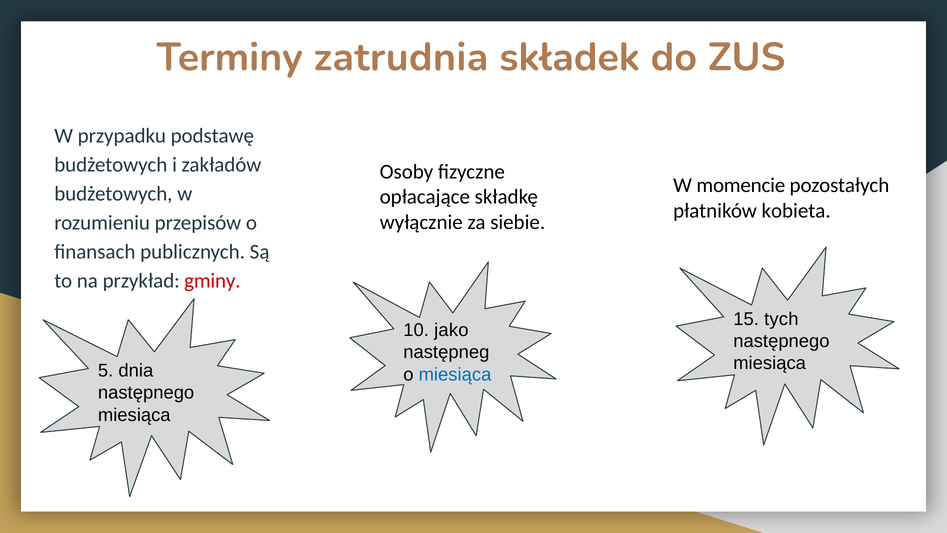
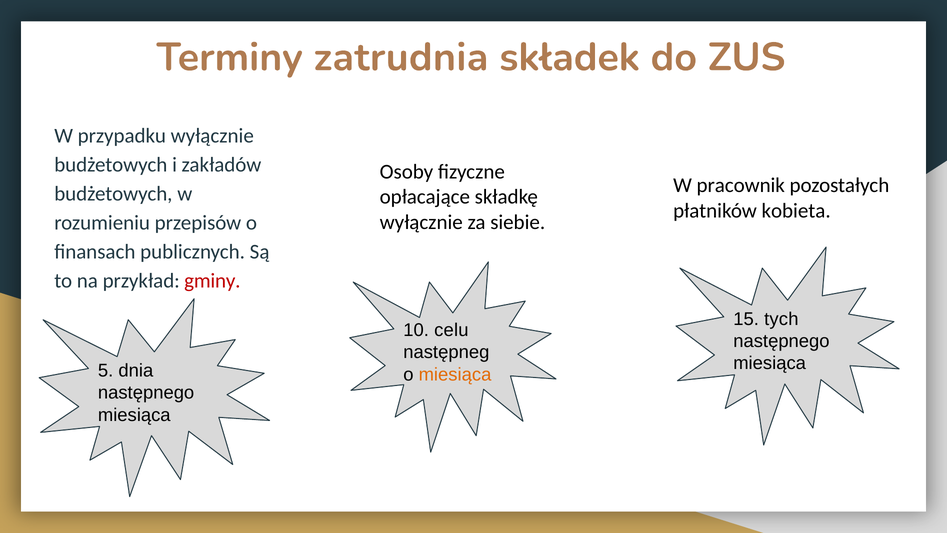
przypadku podstawę: podstawę -> wyłącznie (212, 136)
momencie: momencie -> pracownik (741, 185)
jako: jako -> celu (451, 330)
miesiąca colour: blue -> orange (455, 374)
